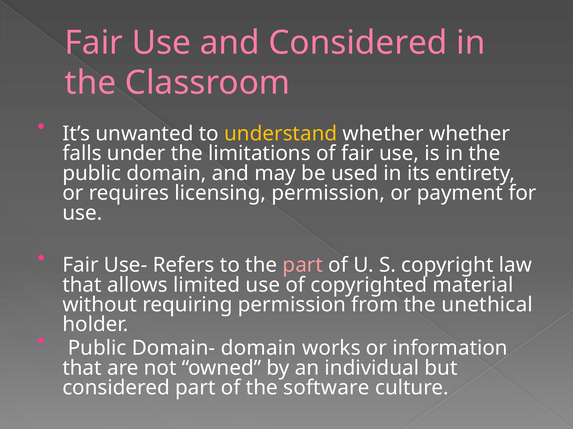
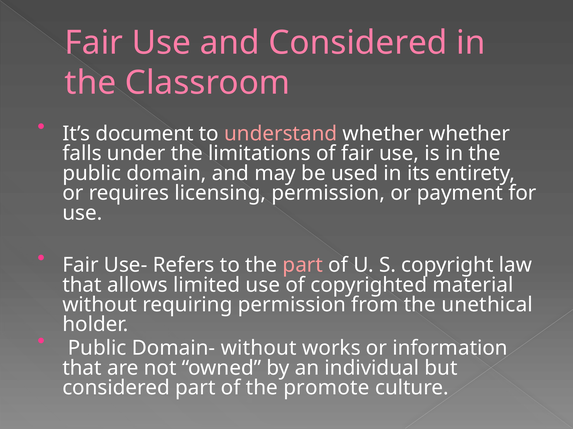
unwanted: unwanted -> document (145, 134)
understand colour: yellow -> pink (281, 134)
Domain- domain: domain -> without (259, 349)
software: software -> promote (326, 388)
